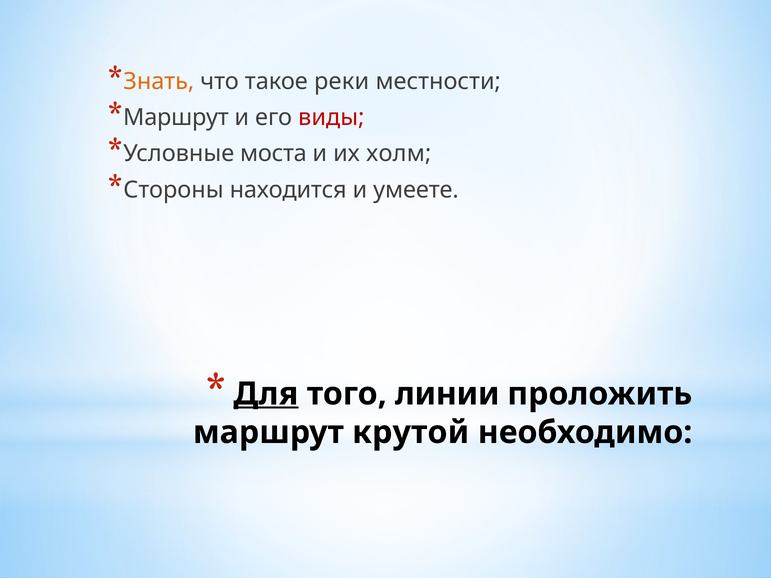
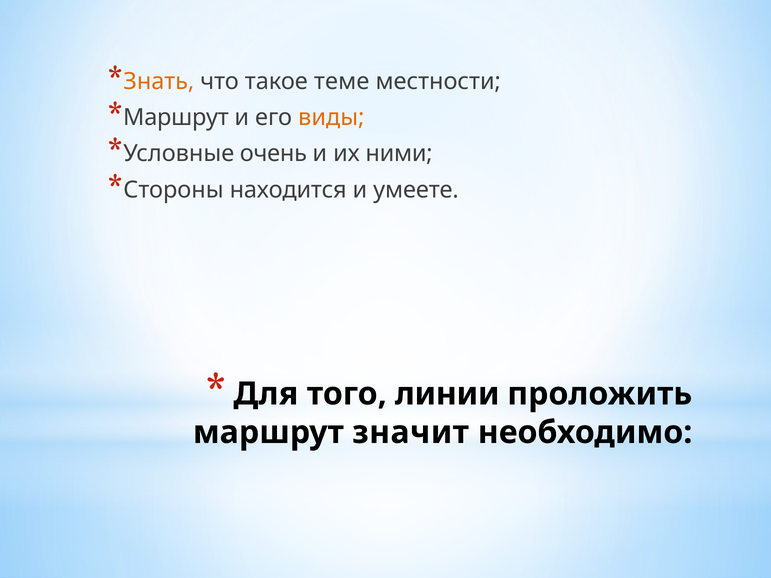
реки: реки -> теме (342, 81)
виды colour: red -> orange (331, 117)
моста: моста -> очень (273, 154)
холм: холм -> ними (399, 154)
Для underline: present -> none (266, 394)
крутой: крутой -> значит (411, 433)
